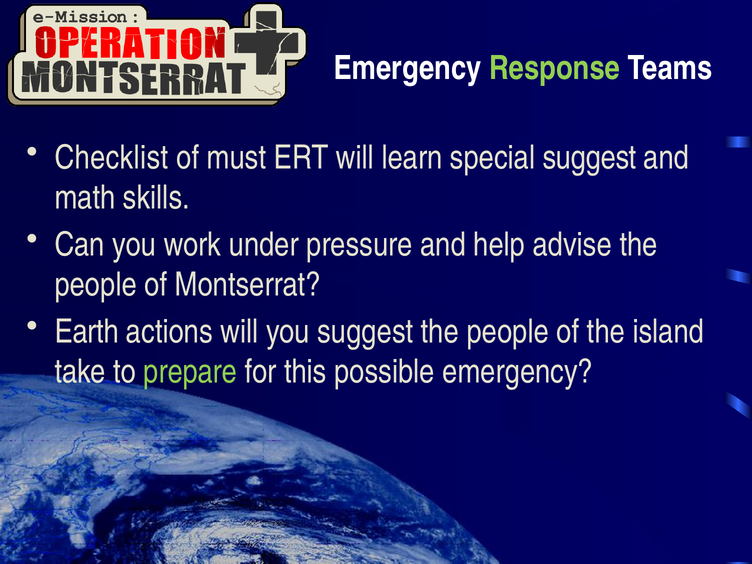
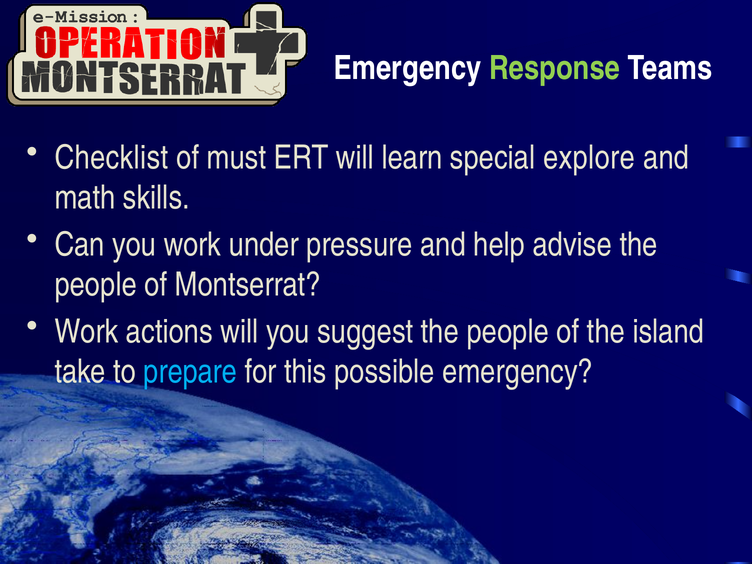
special suggest: suggest -> explore (589, 158)
Earth: Earth -> Work (87, 332)
prepare colour: light green -> light blue (190, 372)
